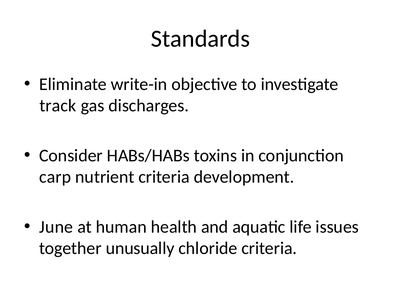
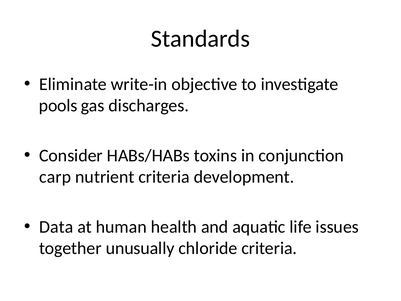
track: track -> pools (58, 106)
June: June -> Data (56, 227)
